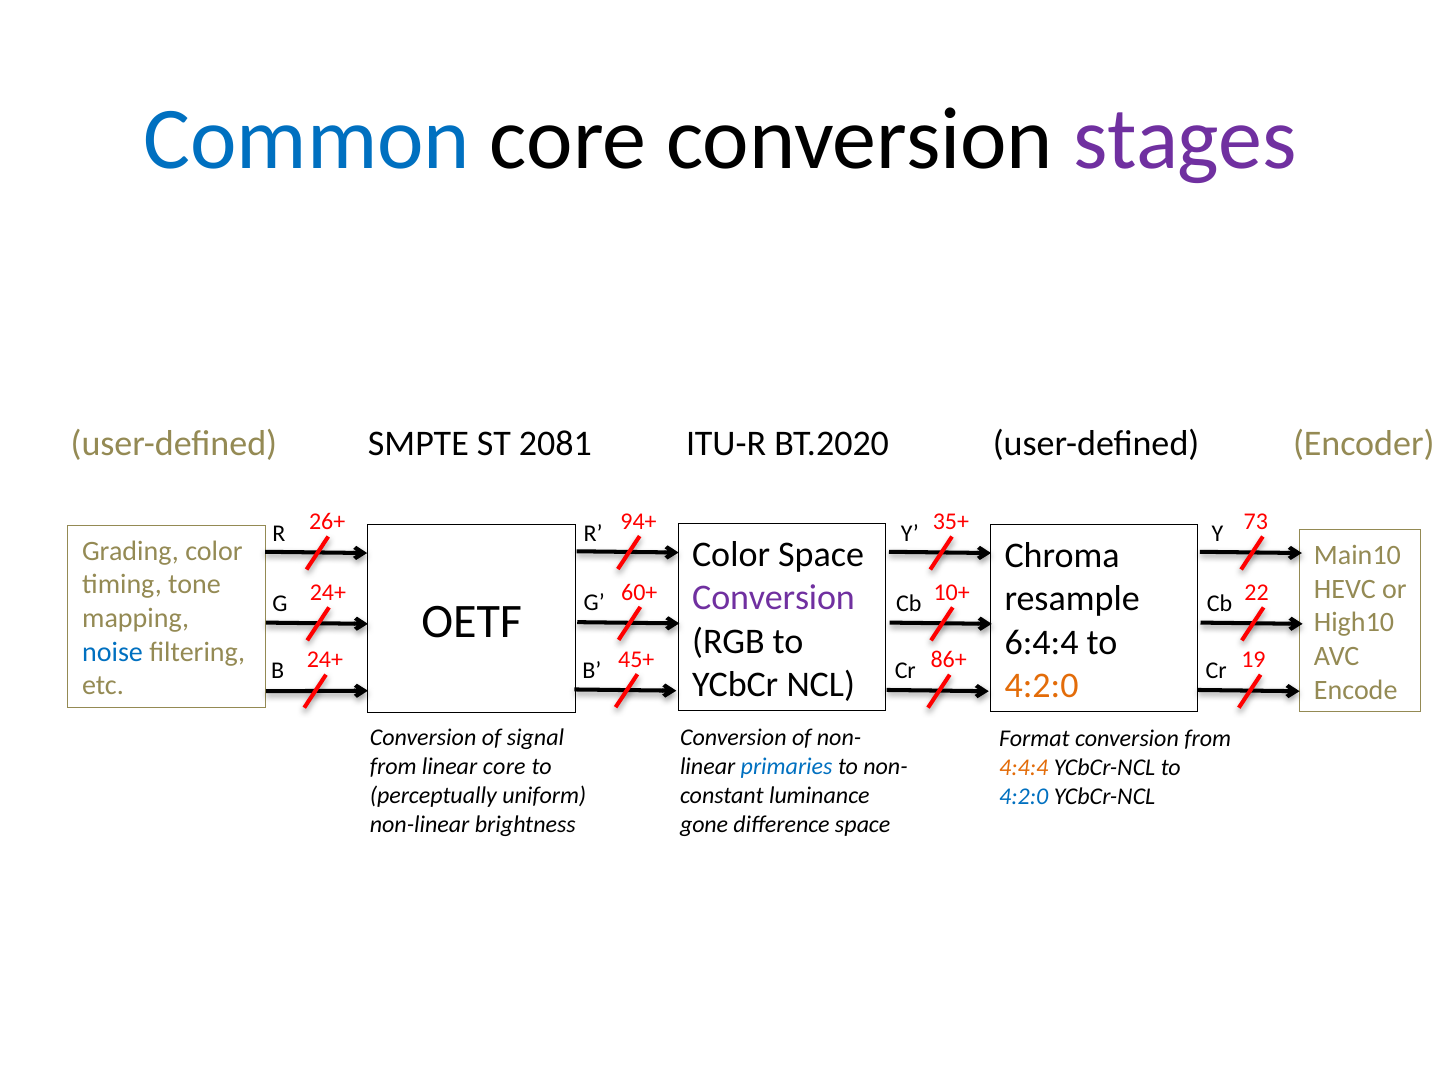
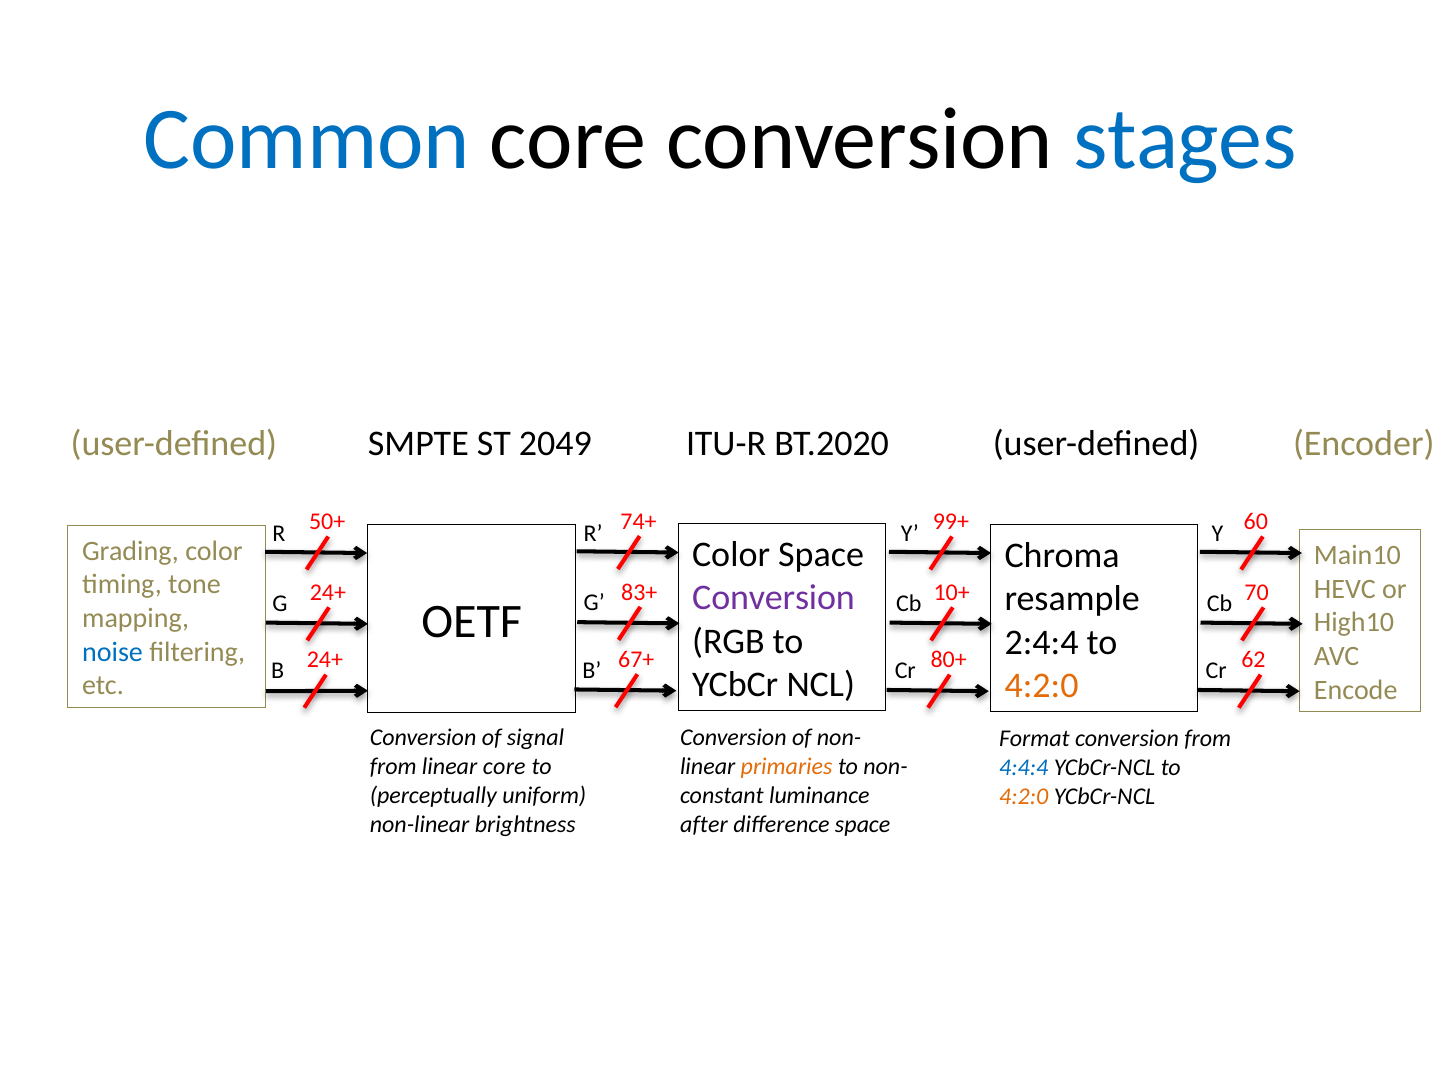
stages colour: purple -> blue (1185, 139)
2081: 2081 -> 2049 (555, 443)
94+: 94+ -> 74+ (639, 521)
26+: 26+ -> 50+ (327, 522)
35+: 35+ -> 99+ (951, 522)
73: 73 -> 60 (1256, 522)
60+: 60+ -> 83+ (639, 592)
22: 22 -> 70 (1257, 593)
6:4:4: 6:4:4 -> 2:4:4 (1042, 642)
45+: 45+ -> 67+ (636, 659)
86+: 86+ -> 80+ (949, 660)
19: 19 -> 62 (1254, 660)
primaries colour: blue -> orange (787, 766)
4:4:4 colour: orange -> blue (1024, 767)
4:2:0 colour: blue -> orange (1024, 796)
gone: gone -> after (704, 824)
